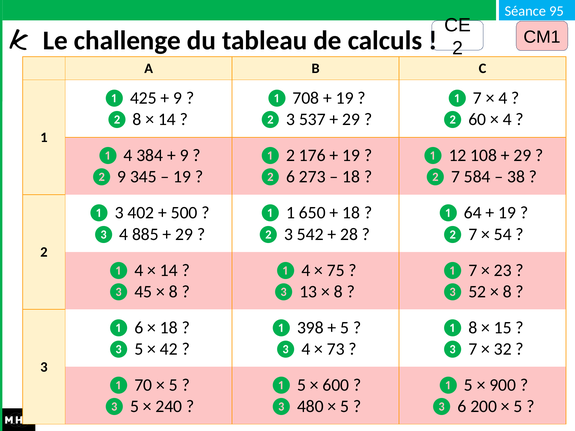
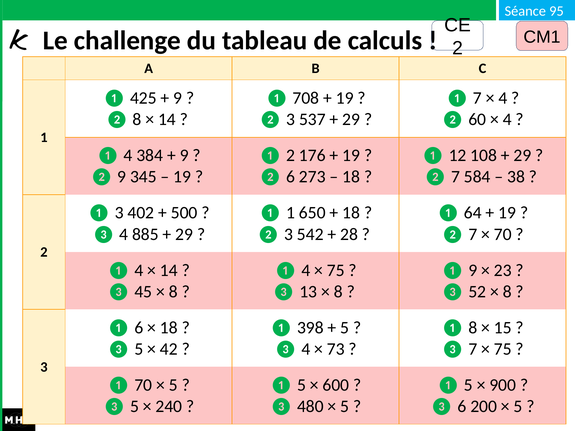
54: 54 -> 70 (503, 234)
7: 7 -> 9 (473, 270)
32: 32 -> 75 (503, 349)
